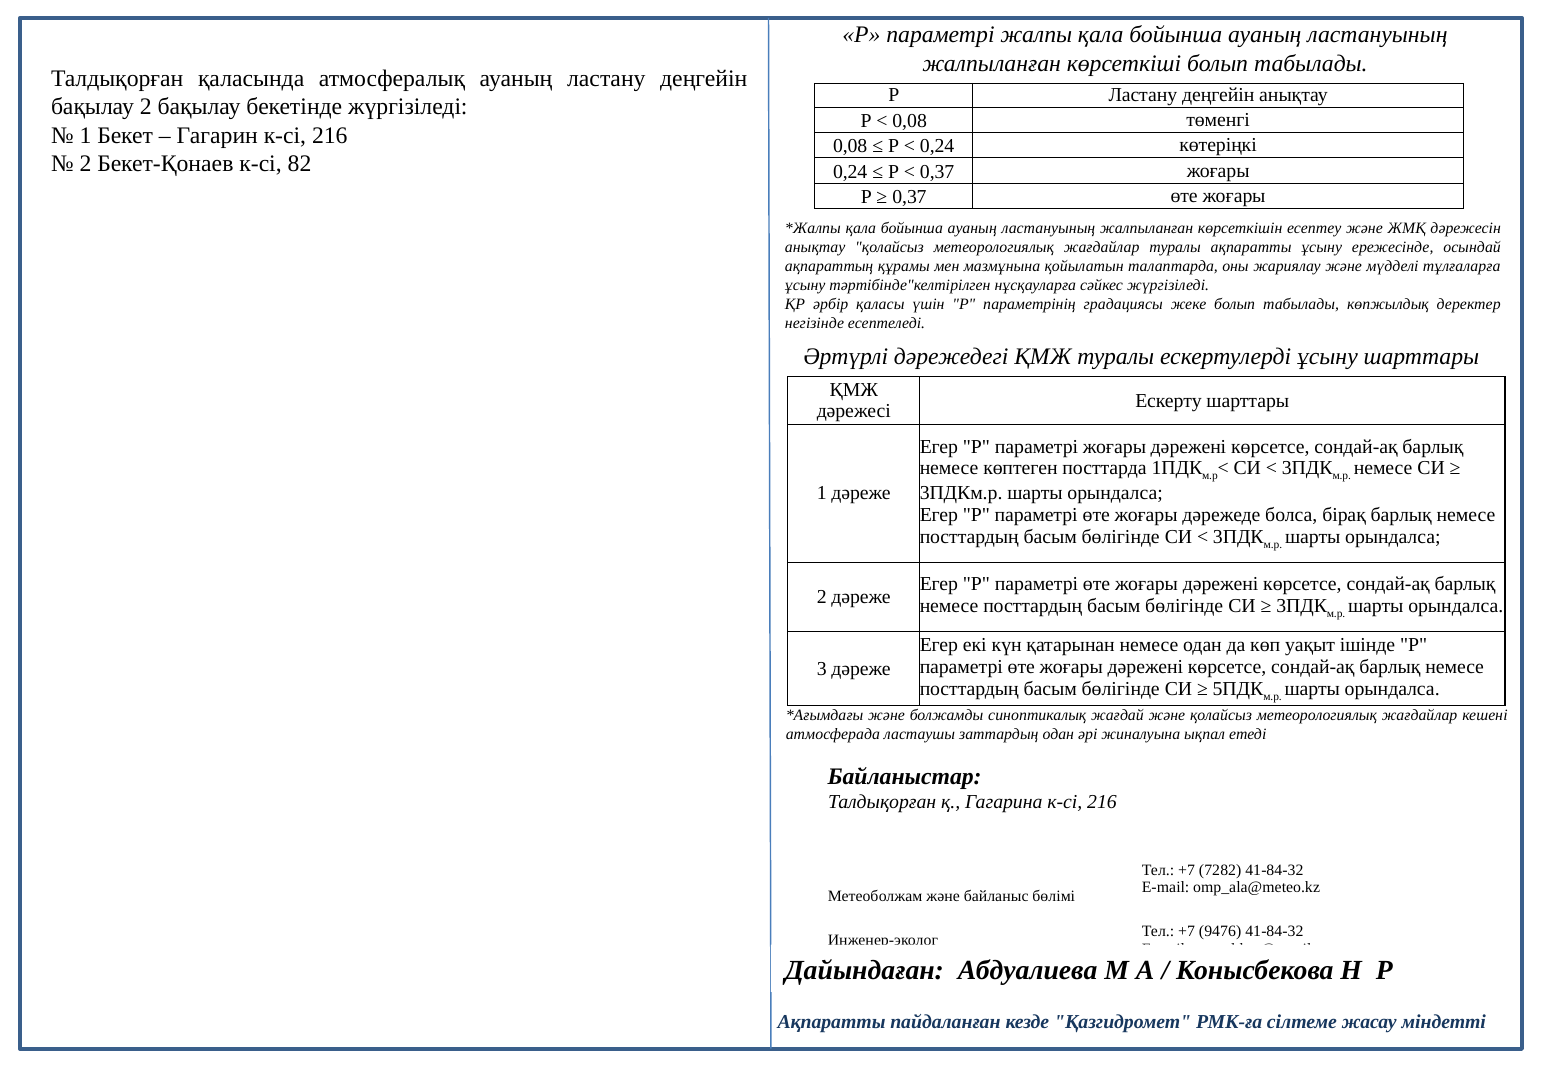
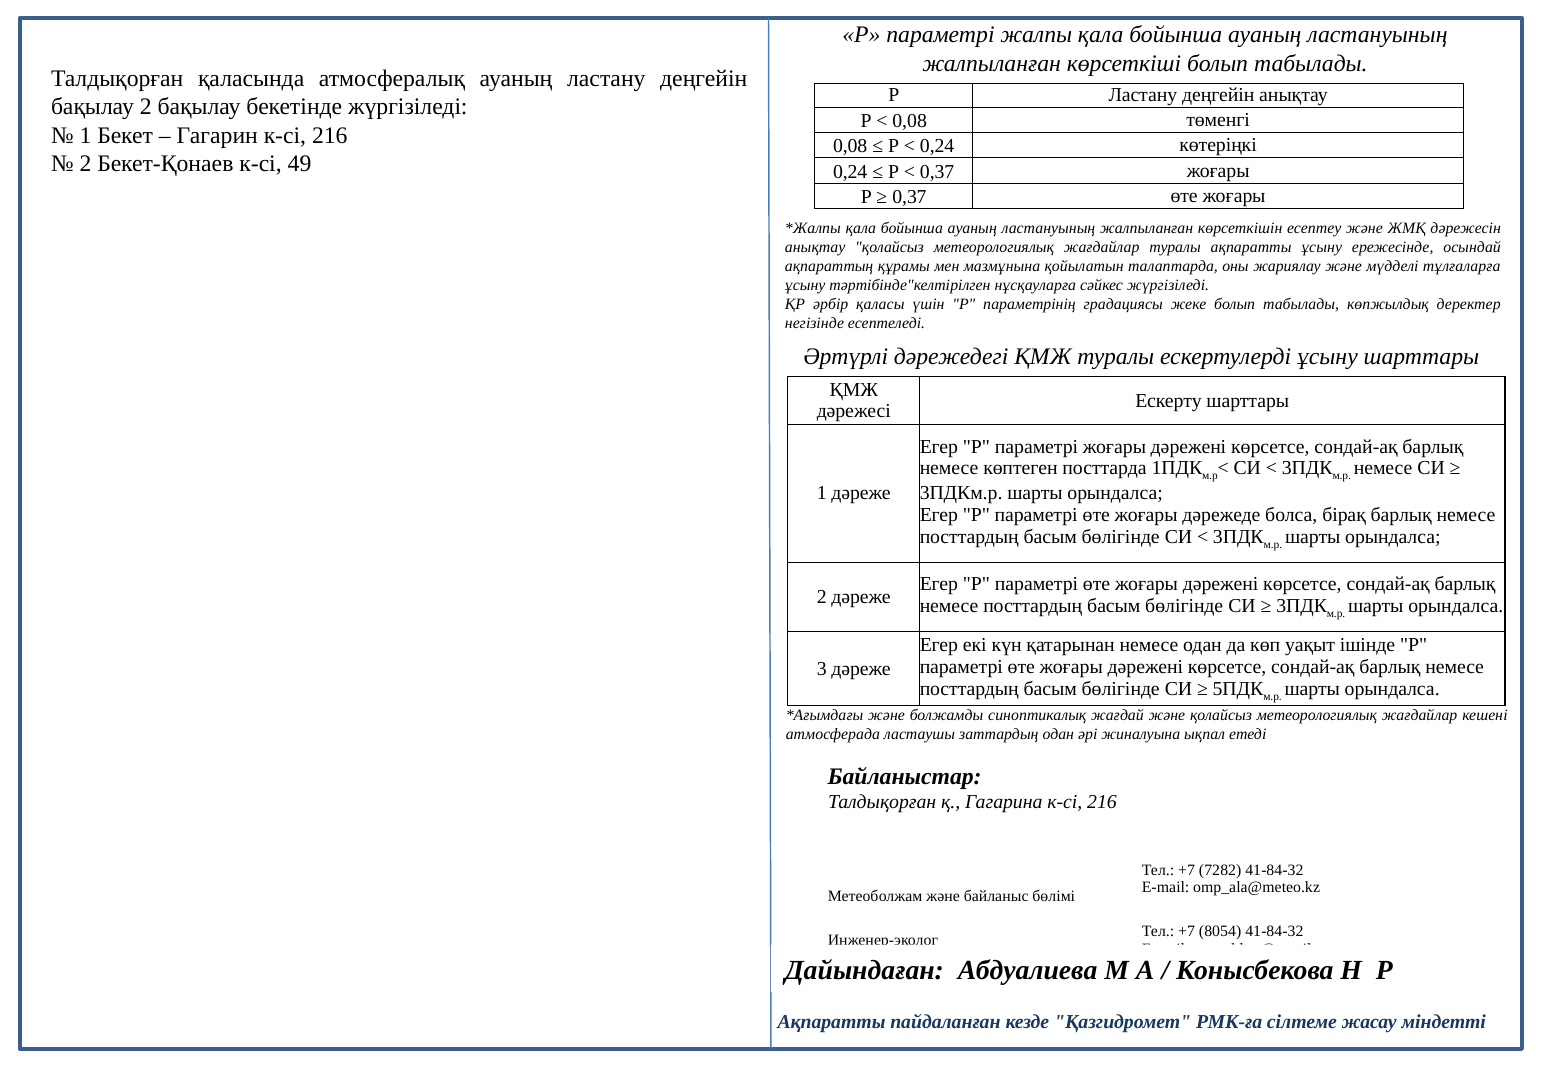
82: 82 -> 49 (300, 164)
9476: 9476 -> 8054 (1220, 932)
